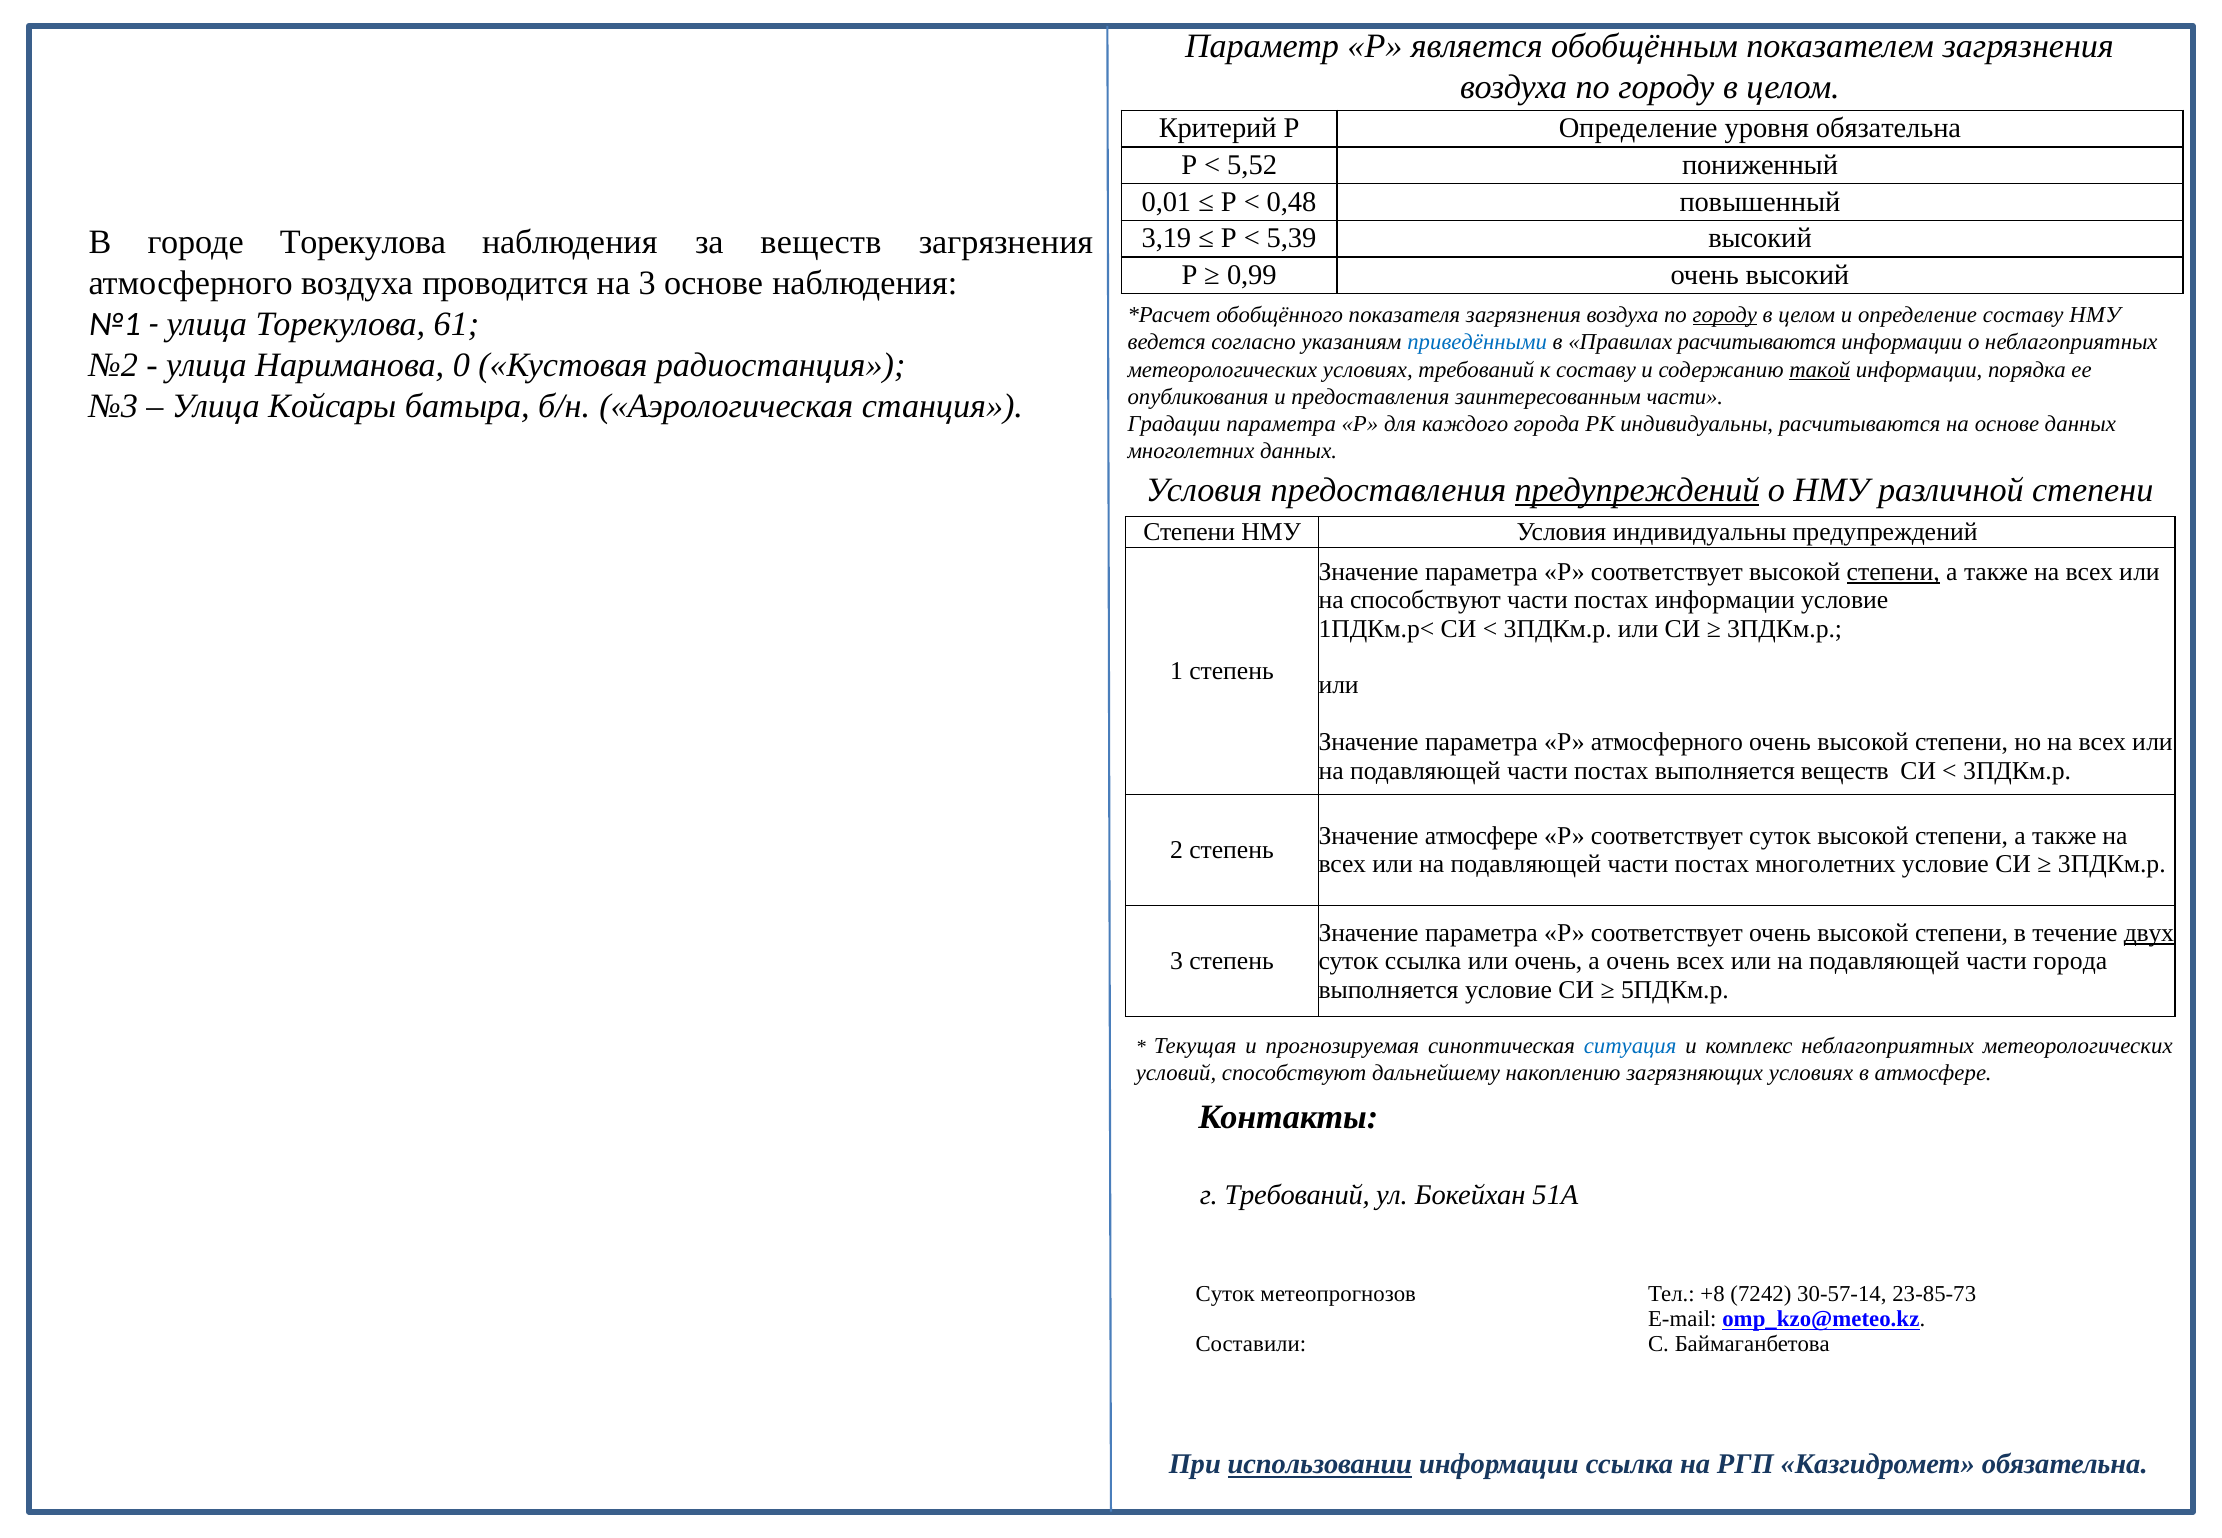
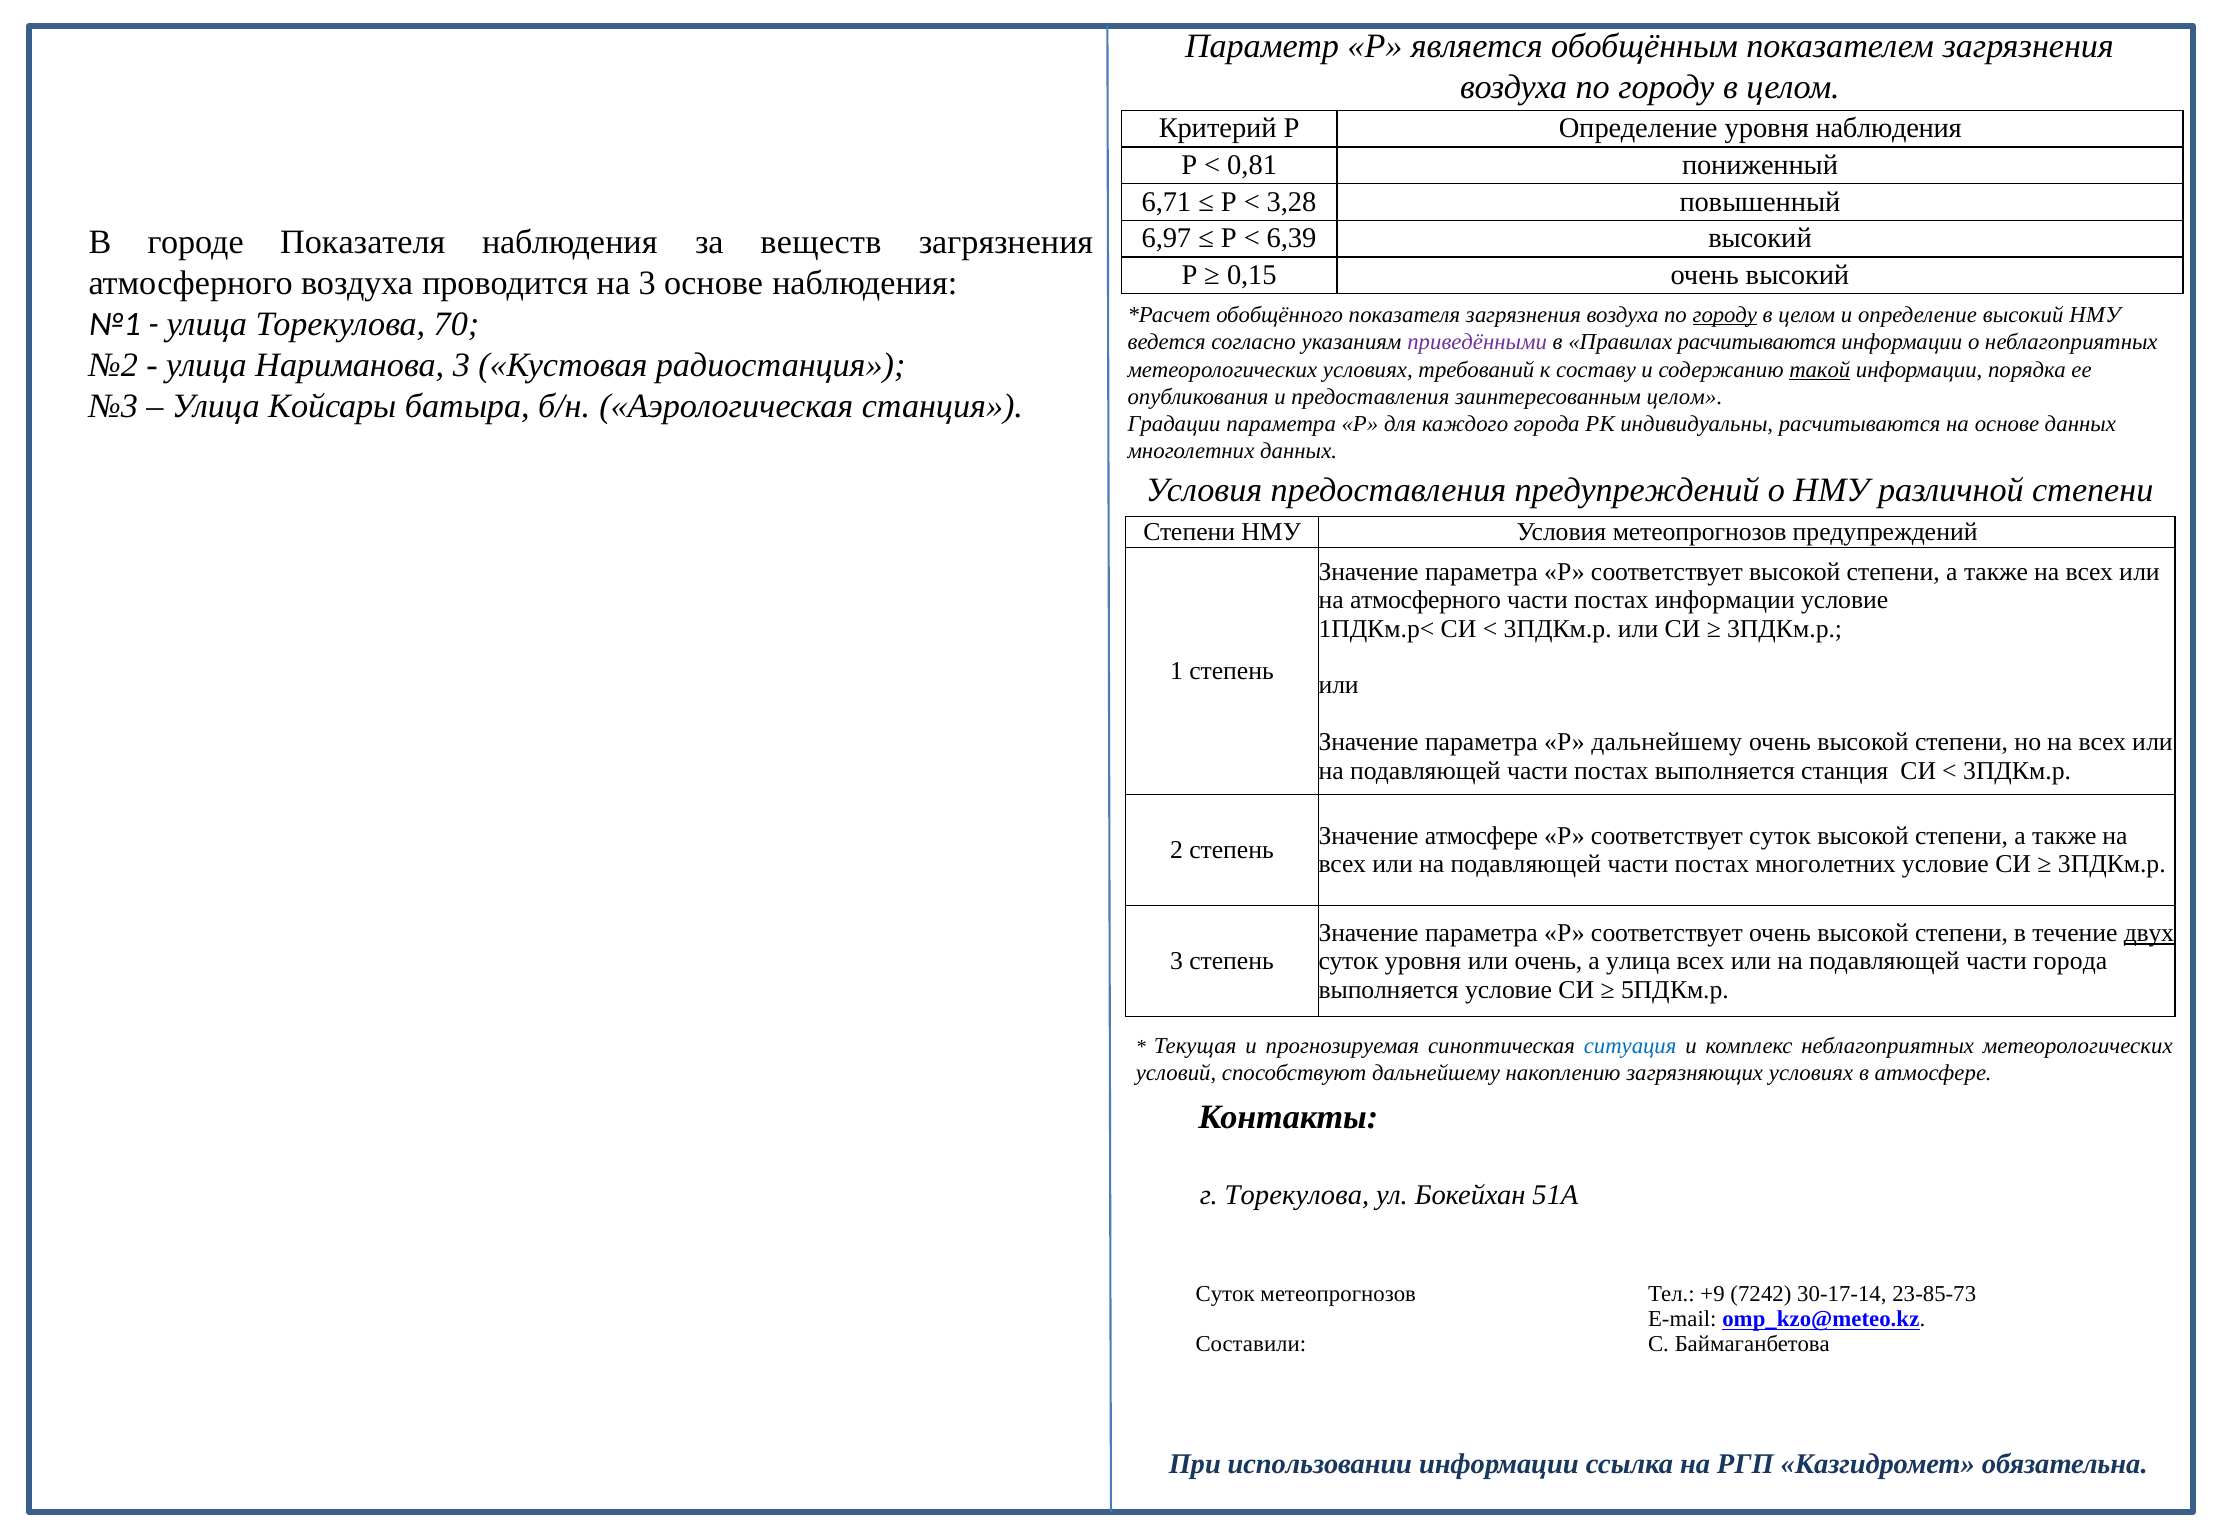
уровня обязательна: обязательна -> наблюдения (1889, 128)
5,52: 5,52 -> 0,81 (1252, 165)
0,01: 0,01 -> 6,71 (1166, 202)
0,48: 0,48 -> 3,28 (1292, 202)
3,19: 3,19 -> 6,97 (1166, 238)
5,39: 5,39 -> 6,39 (1292, 238)
городе Торекулова: Торекулова -> Показателя (363, 242)
0,99: 0,99 -> 0,15 (1252, 275)
определение составу: составу -> высокий (2023, 315)
61: 61 -> 70 (456, 324)
приведёнными colour: blue -> purple (1477, 342)
Нариманова 0: 0 -> 3 (461, 365)
заинтересованным части: части -> целом (1685, 397)
предупреждений underline: present -> none (1637, 491)
Условия индивидуальны: индивидуальны -> метеопрогнозов (1700, 532)
степени underline: present -> none (1893, 572)
на способствуют: способствуют -> атмосферного (1426, 600)
Р атмосферного: атмосферного -> дальнейшему (1667, 742)
выполняется веществ: веществ -> станция (1845, 771)
суток ссылка: ссылка -> уровня (1423, 961)
а очень: очень -> улица (1638, 961)
г Требований: Требований -> Торекулова (1297, 1195)
+8: +8 -> +9 (1713, 1294)
30-57-14: 30-57-14 -> 30-17-14 (1842, 1294)
использовании underline: present -> none (1320, 1465)
